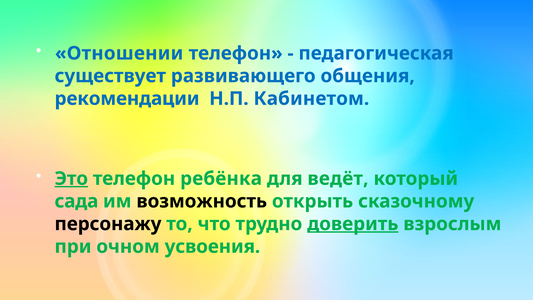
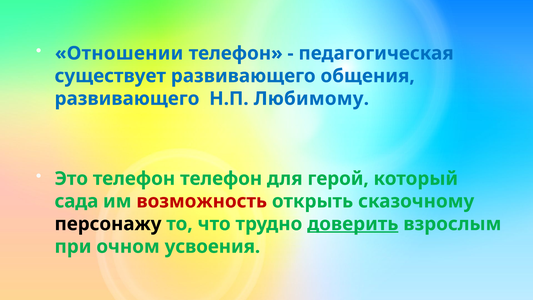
рекомендации: рекомендации -> развивающего (127, 99)
Кабинетом: Кабинетом -> Любимому (311, 99)
Это underline: present -> none (71, 178)
телефон ребёнка: ребёнка -> телефон (221, 178)
ведёт: ведёт -> герой (338, 178)
возможность colour: black -> red (202, 201)
